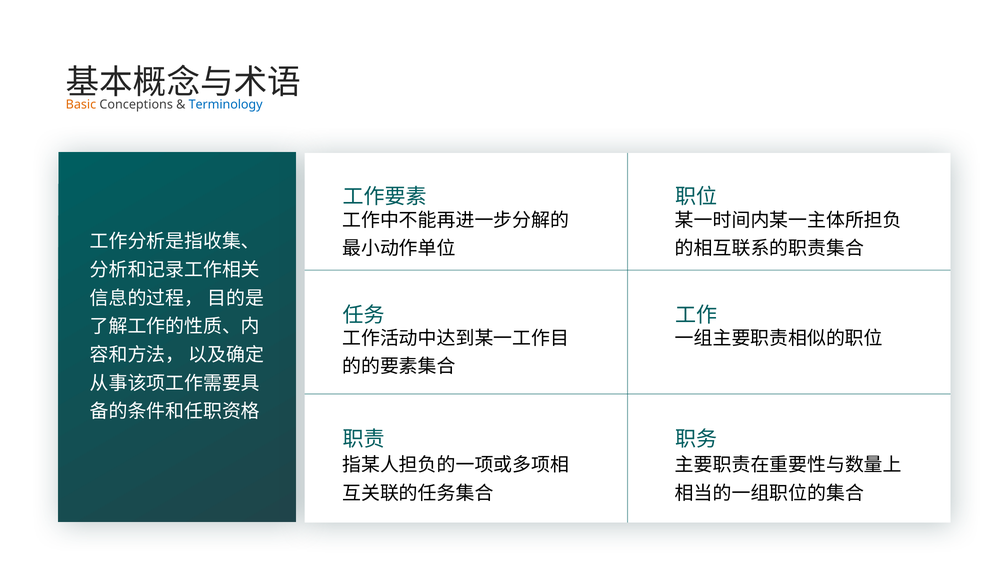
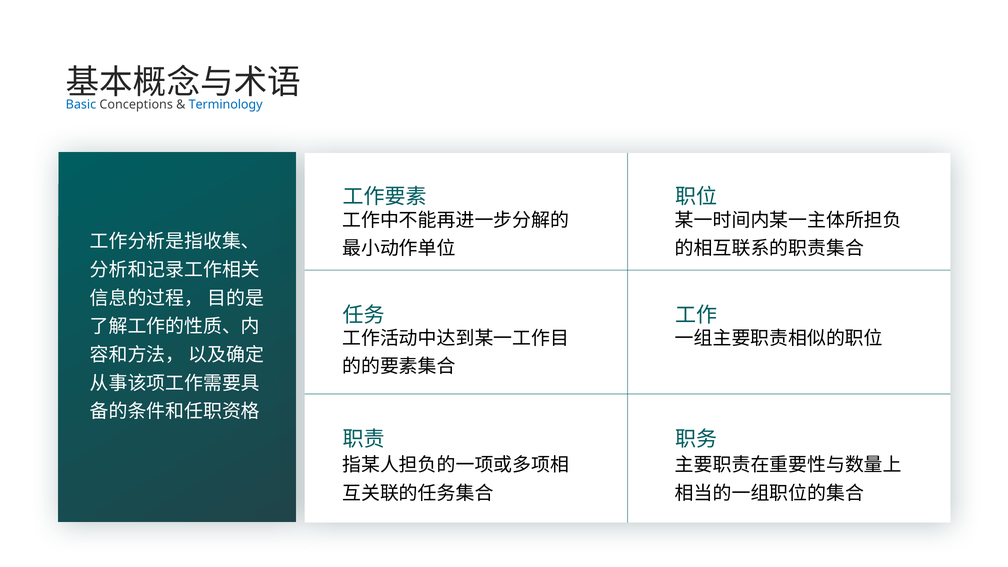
Basic colour: orange -> blue (81, 105)
